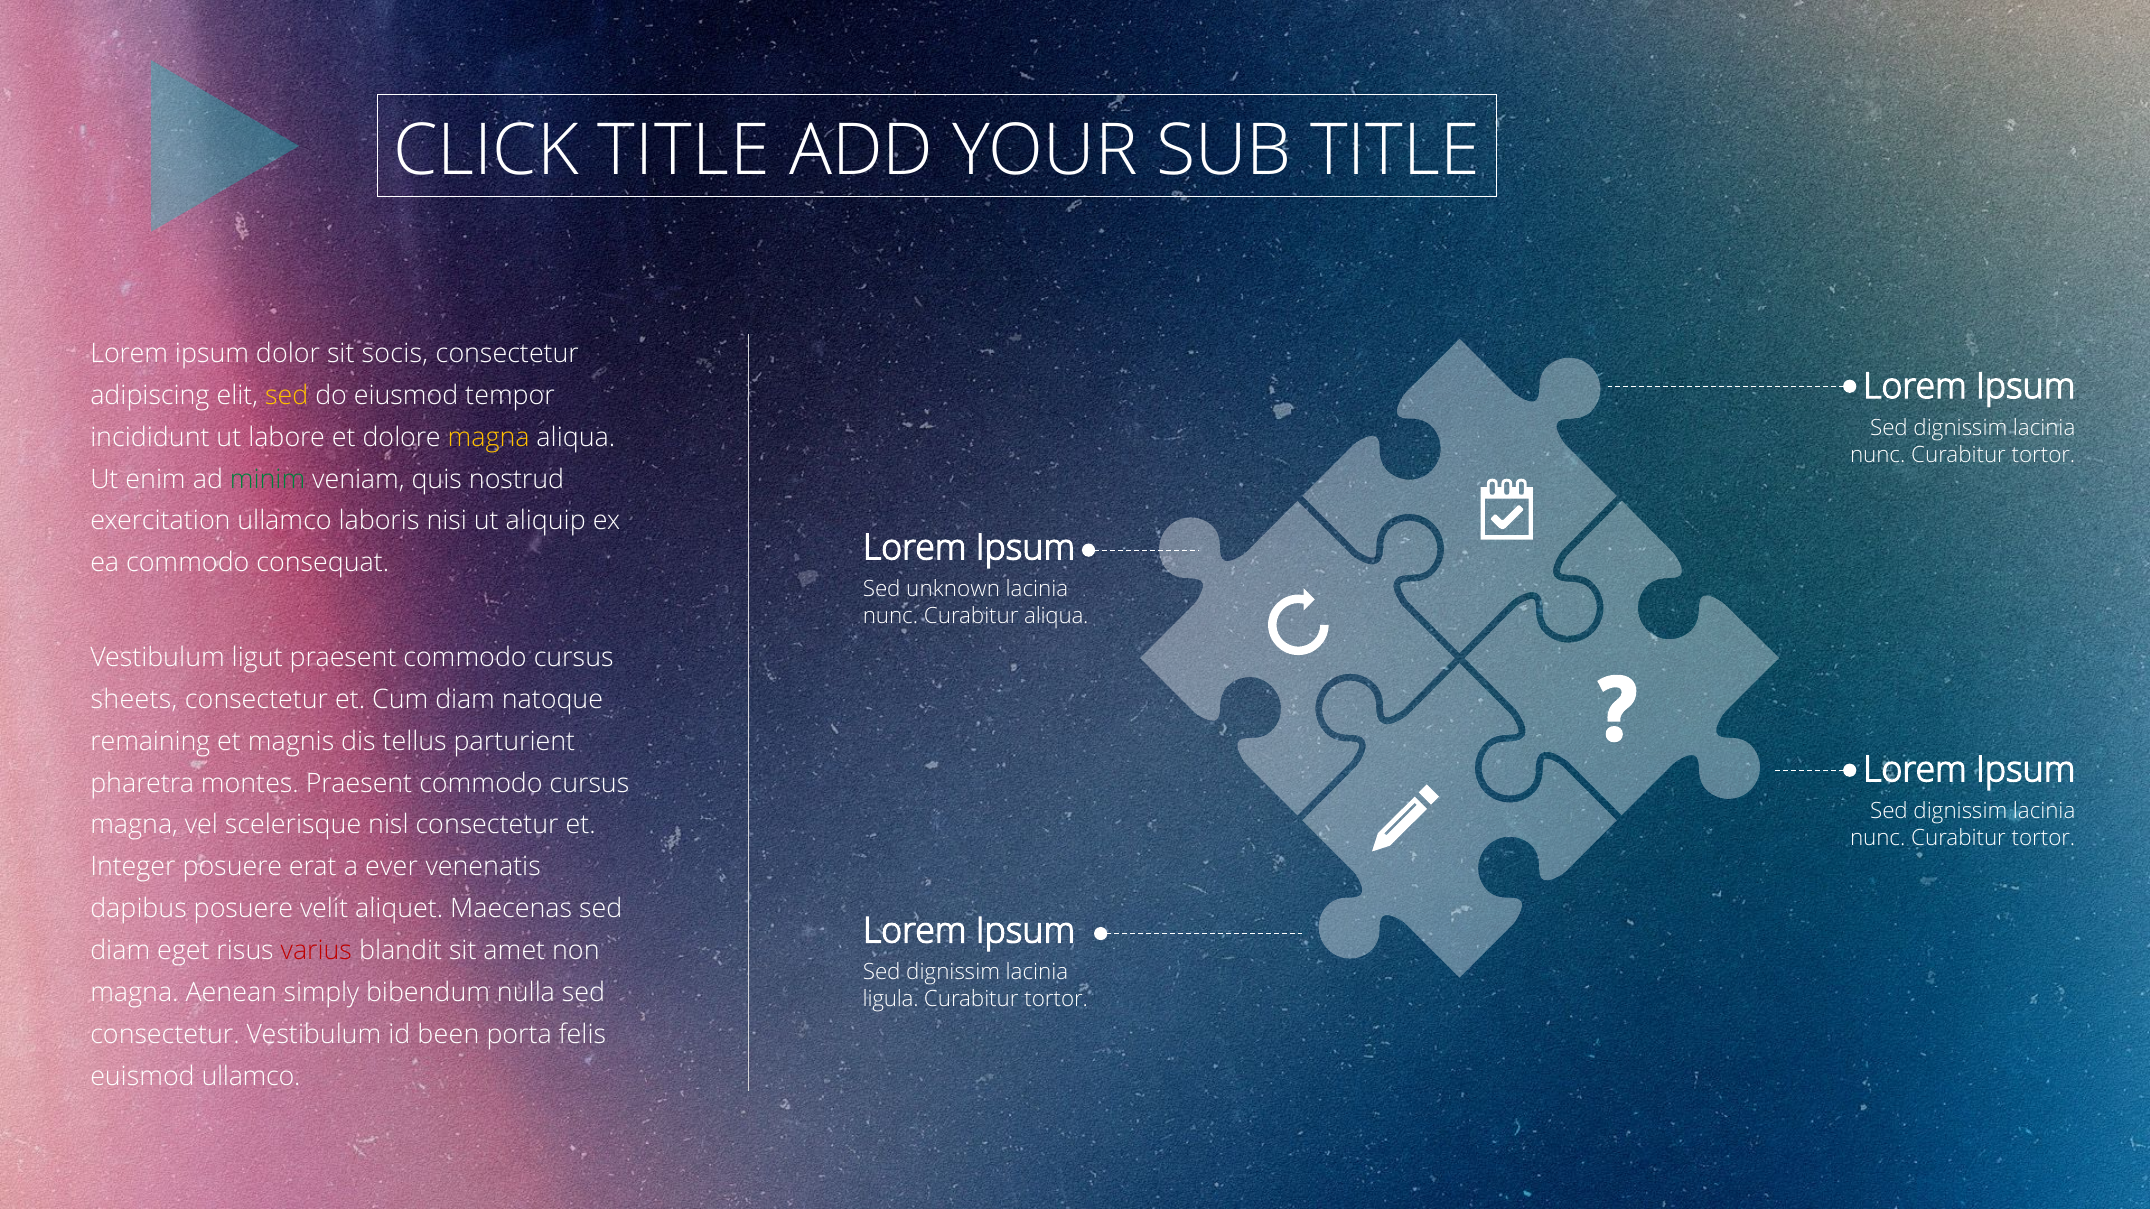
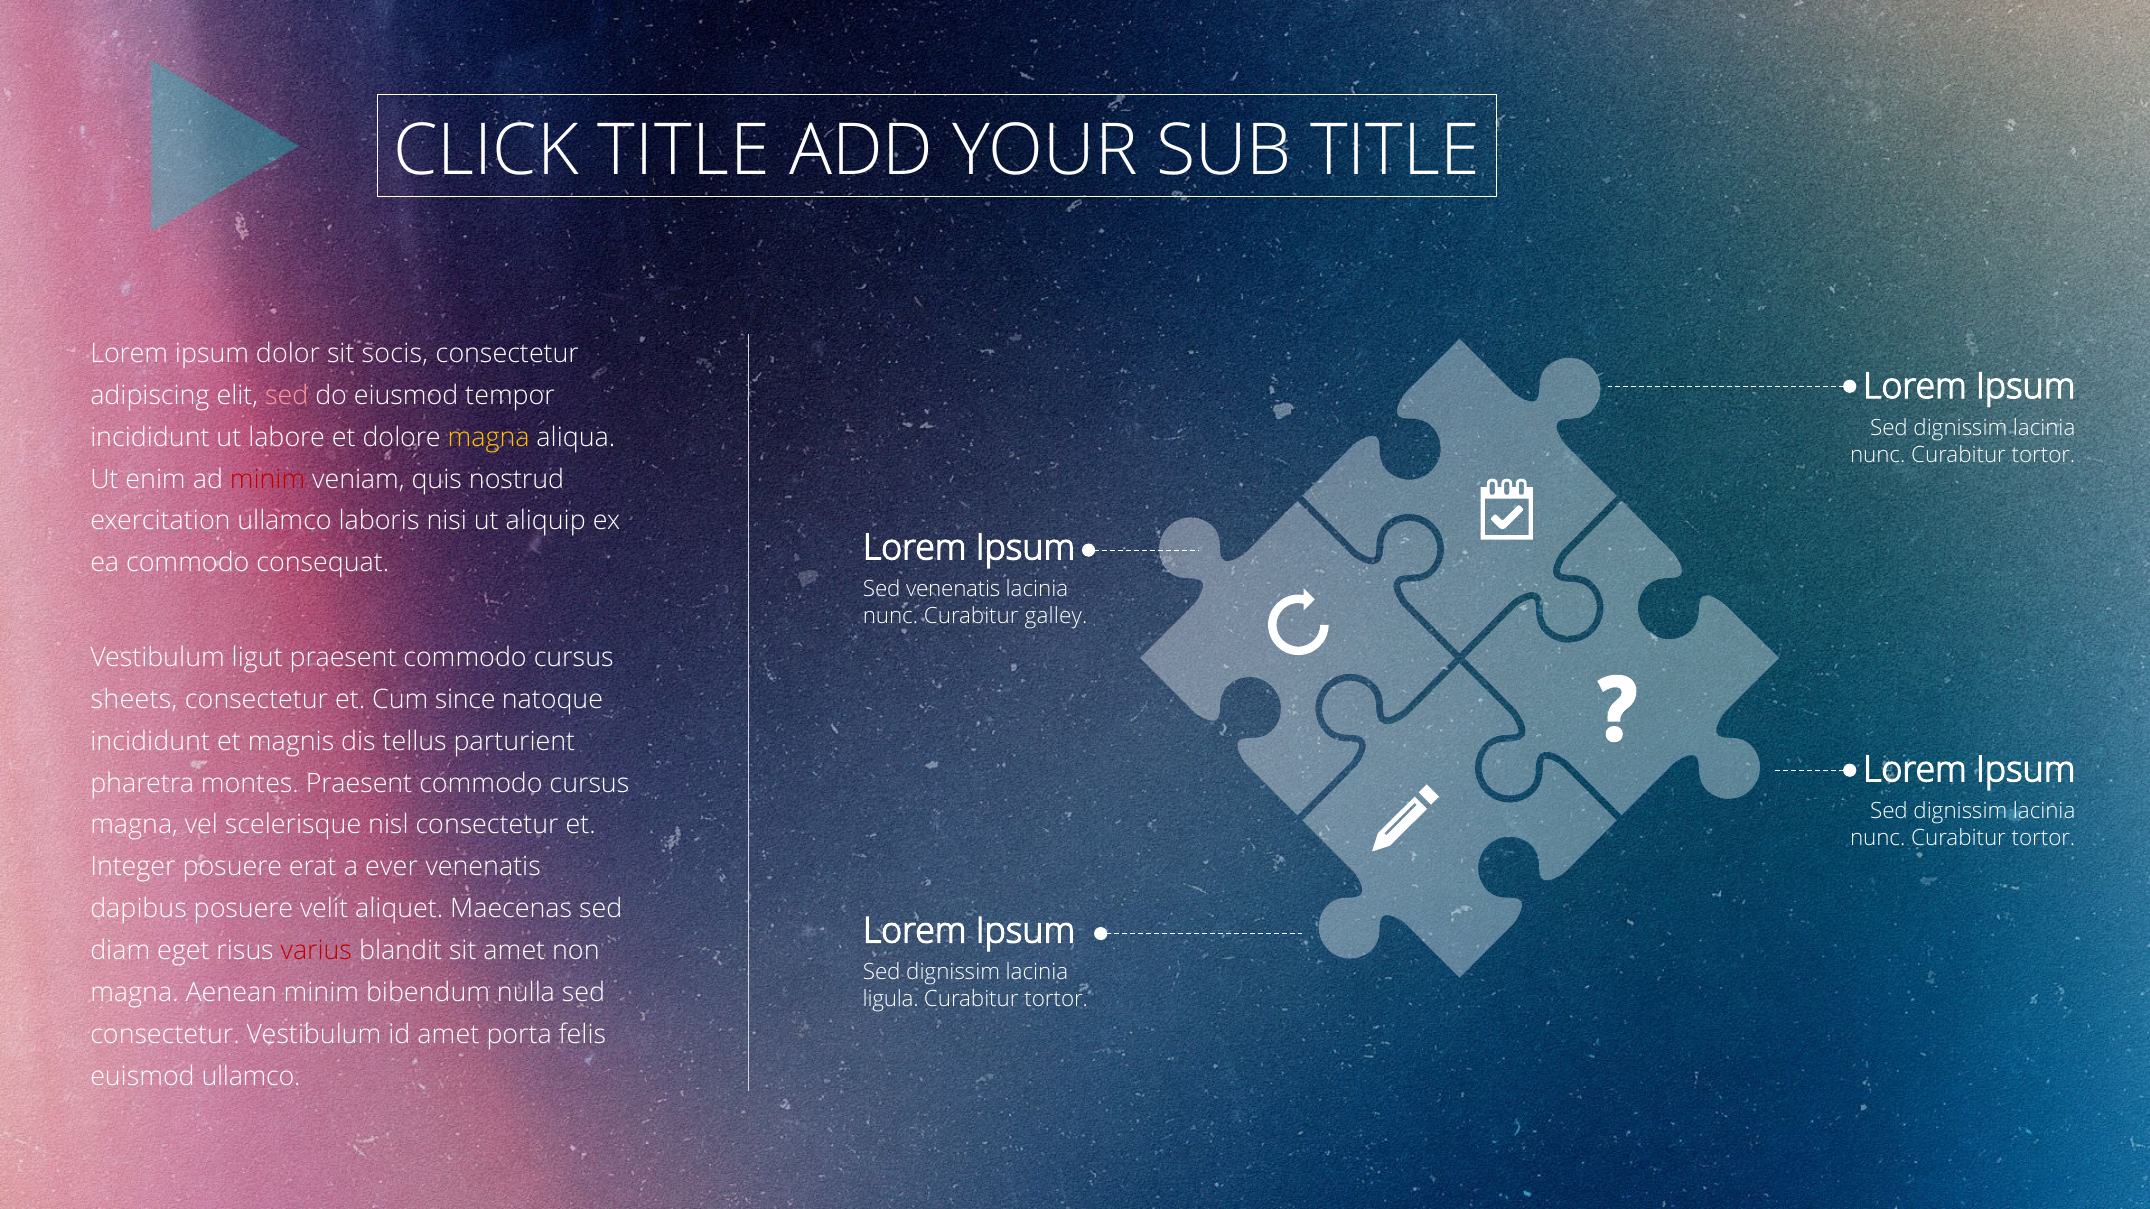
sed colour: yellow -> pink (287, 396)
minim colour: green -> red (267, 479)
Sed unknown: unknown -> venenatis (953, 589)
Curabitur aliqua: aliqua -> galley (1056, 616)
Cum diam: diam -> since (465, 700)
remaining: remaining -> incididunt (150, 742)
Aenean simply: simply -> minim (321, 993)
id been: been -> amet (448, 1035)
